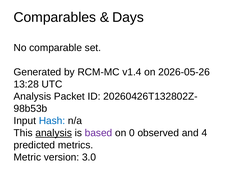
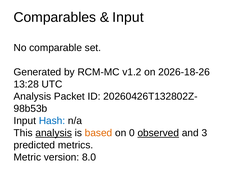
Days: Days -> Input (128, 17)
v1.4: v1.4 -> v1.2 (132, 72)
2026-05-26: 2026-05-26 -> 2026-18-26 (184, 72)
based colour: purple -> orange (99, 132)
observed underline: none -> present (158, 132)
4: 4 -> 3 (204, 132)
3.0: 3.0 -> 8.0 (89, 157)
